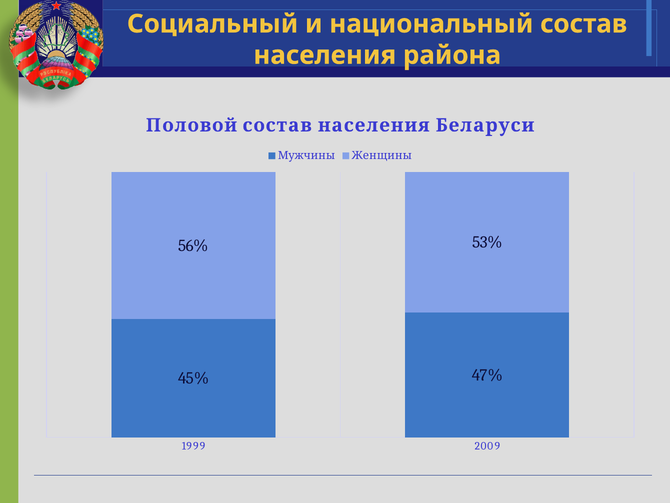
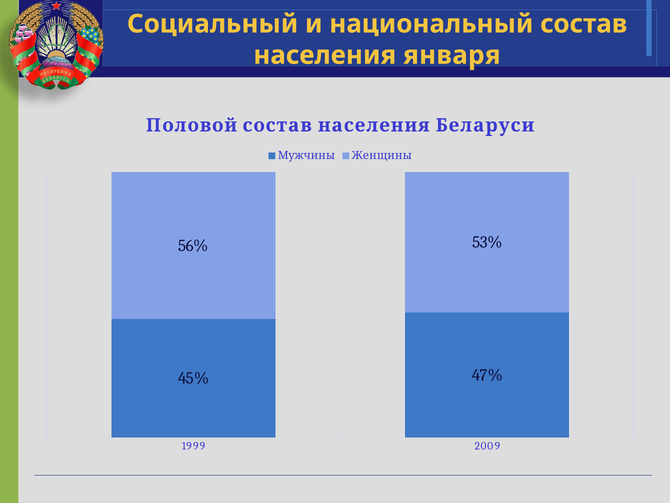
района: района -> января (452, 55)
